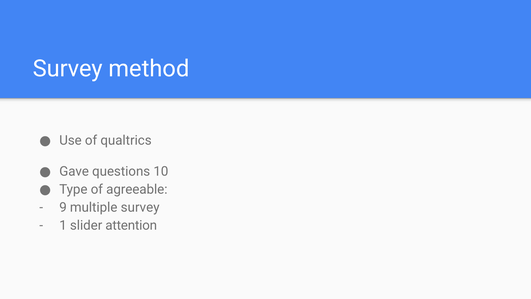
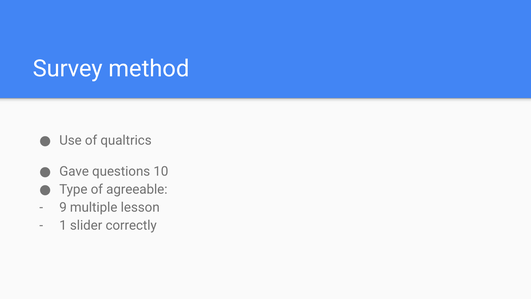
multiple survey: survey -> lesson (140, 207)
attention: attention -> correctly (131, 225)
